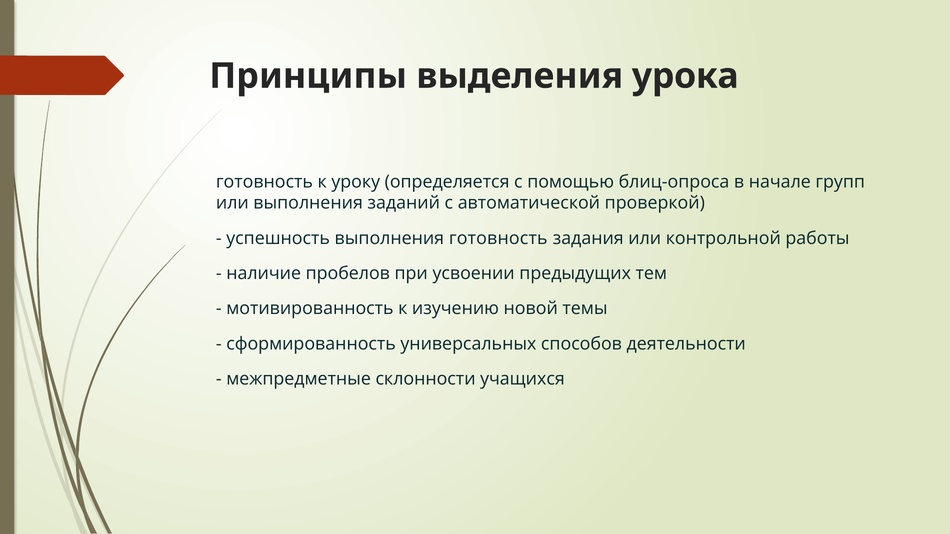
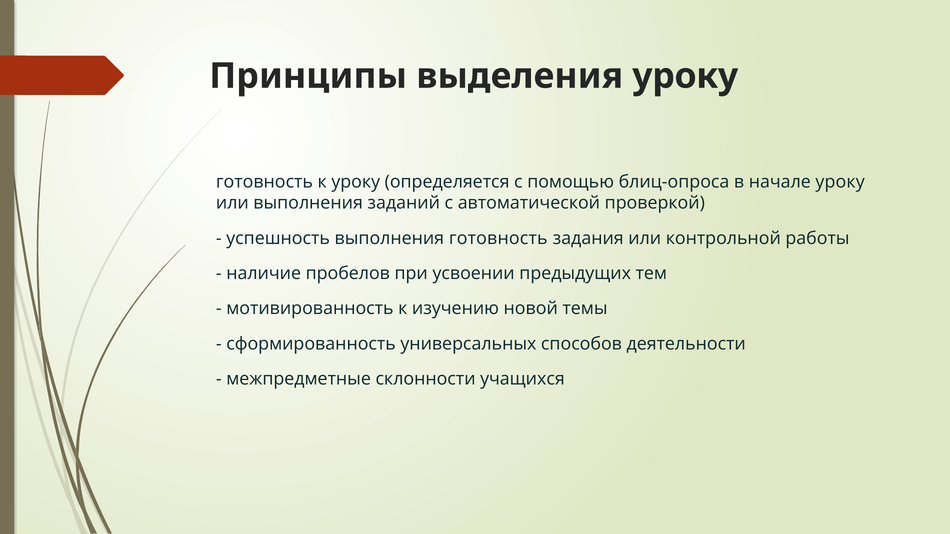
выделения урока: урока -> уроку (685, 76)
начале групп: групп -> уроку (840, 182)
